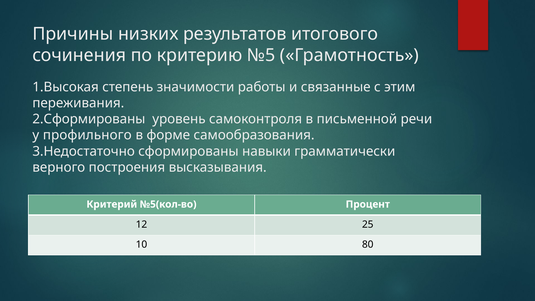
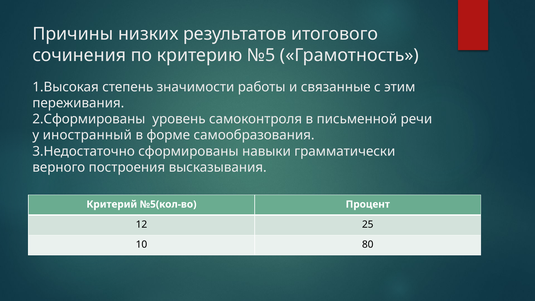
профильного: профильного -> иностранный (87, 135)
